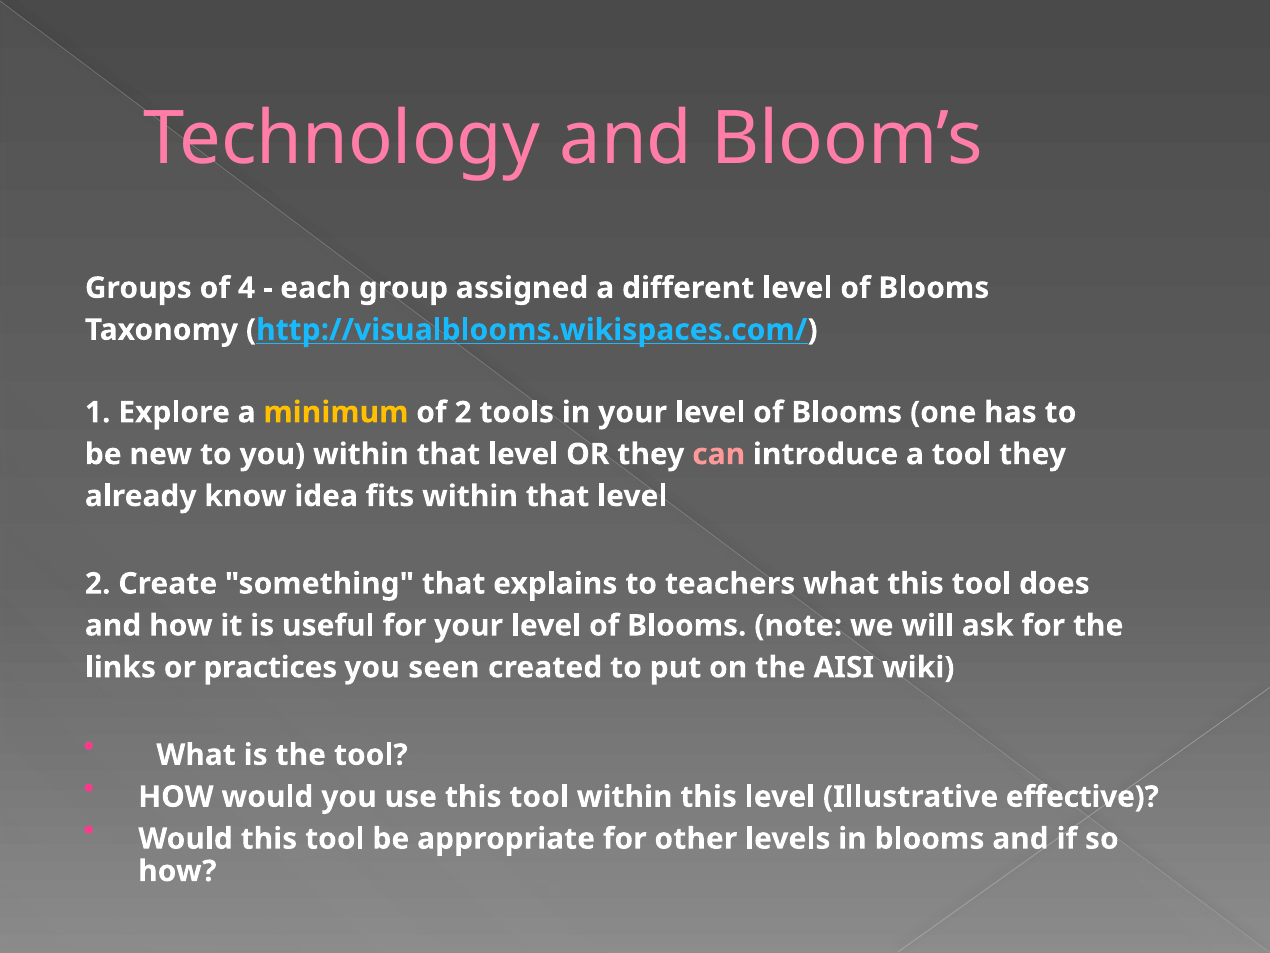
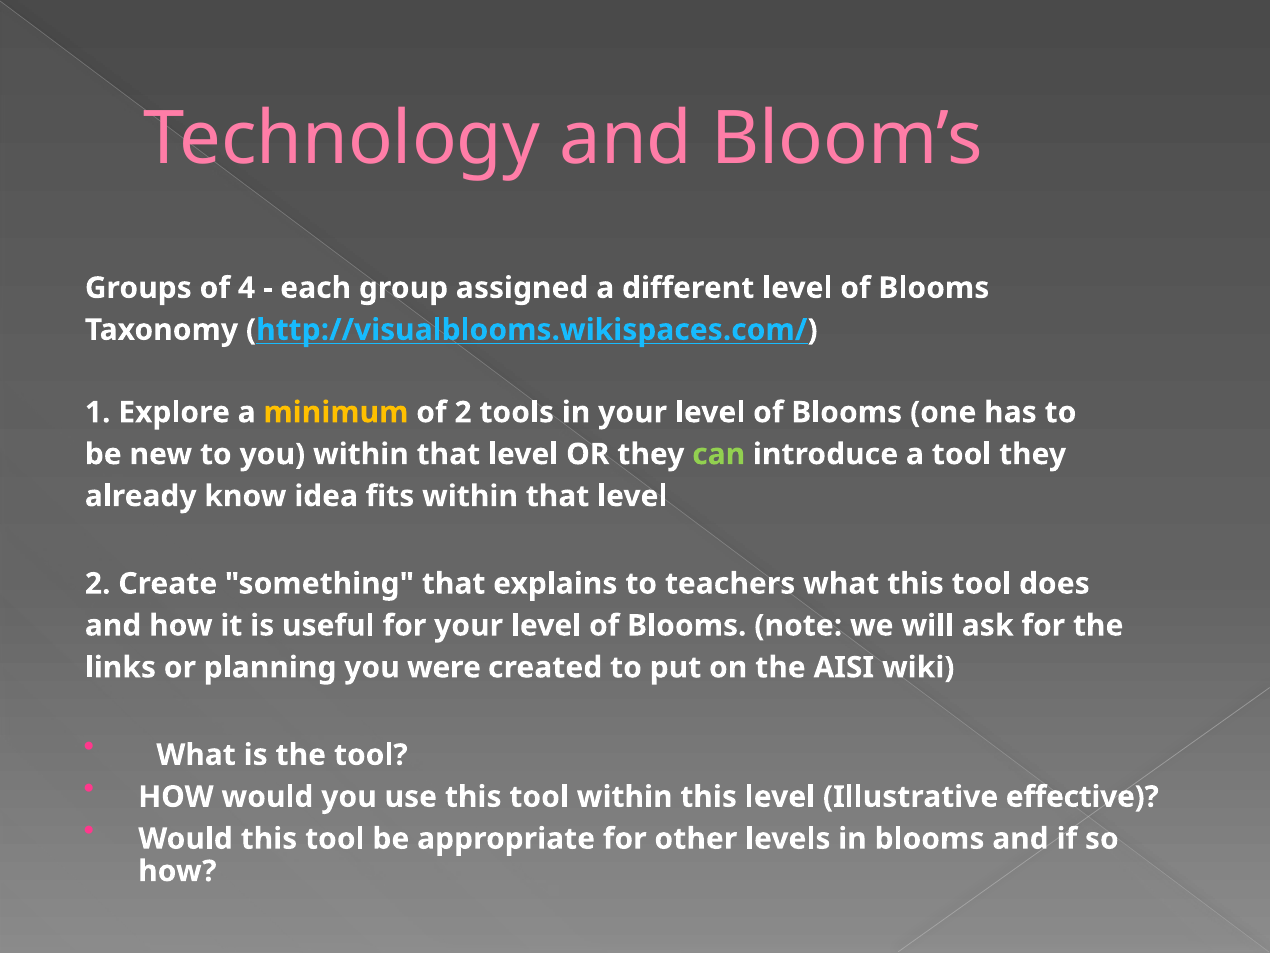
can colour: pink -> light green (719, 454)
practices: practices -> planning (270, 667)
seen: seen -> were (444, 667)
